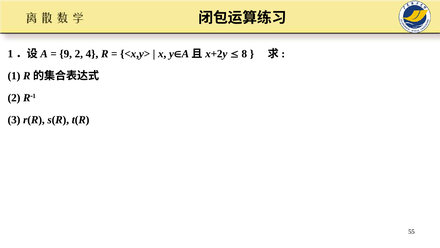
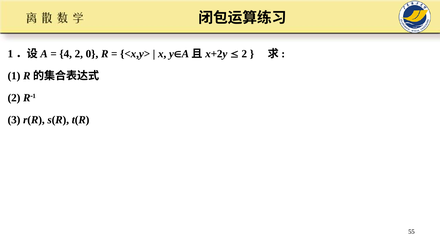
9: 9 -> 4 (66, 54)
4: 4 -> 0 (92, 54)
8: 8 -> 2 (244, 54)
